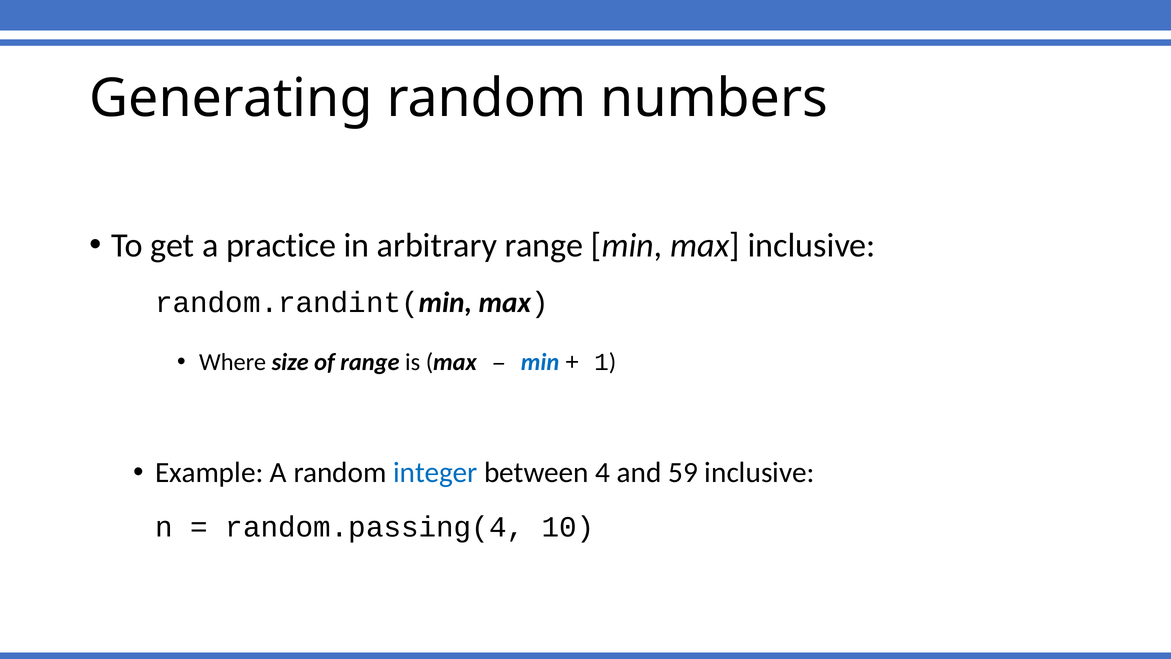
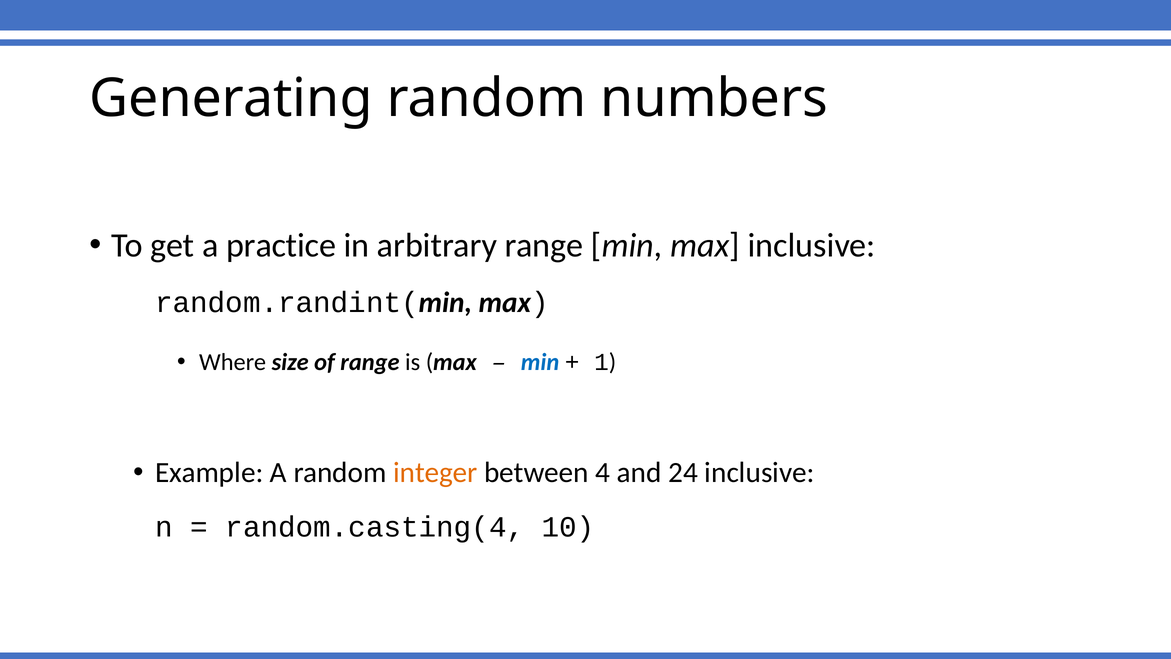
integer colour: blue -> orange (435, 472)
59: 59 -> 24 (683, 472)
random.passing(4: random.passing(4 -> random.casting(4 (375, 527)
